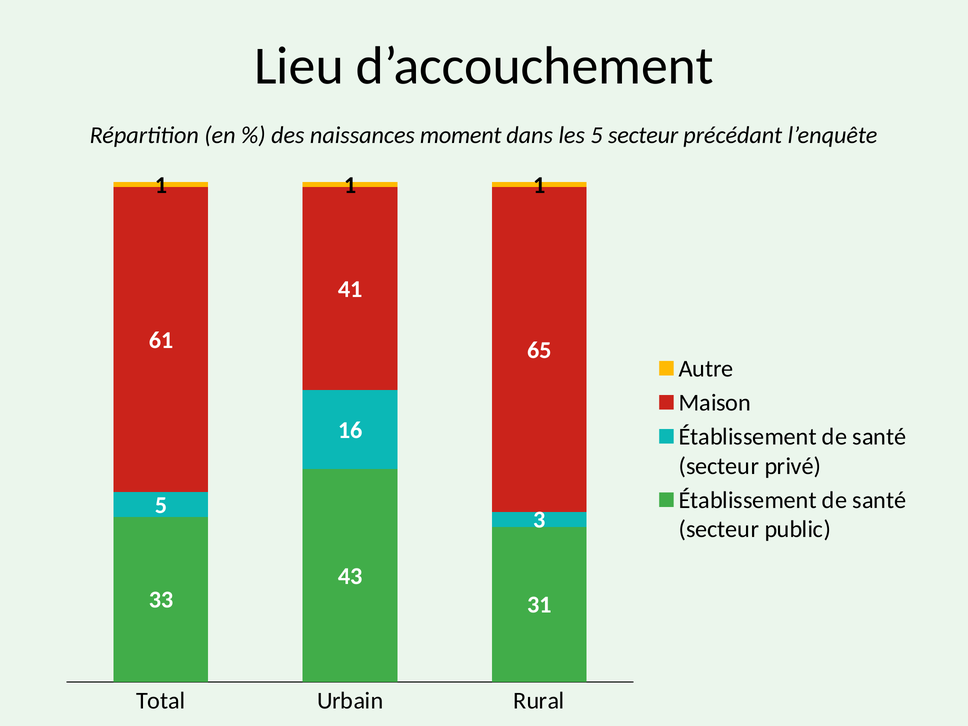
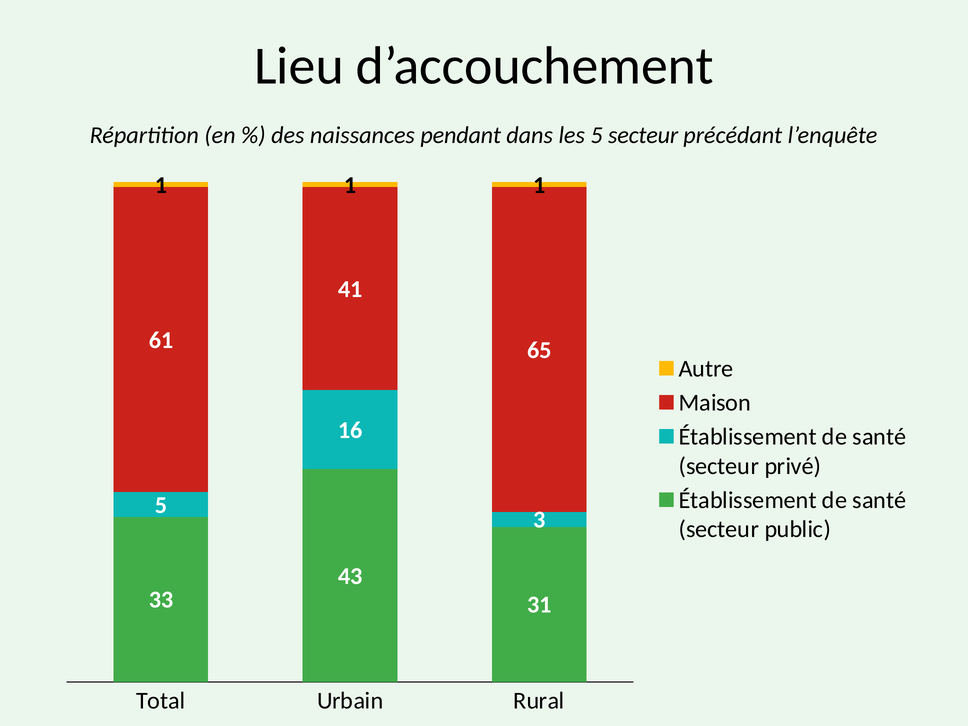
moment: moment -> pendant (461, 135)
